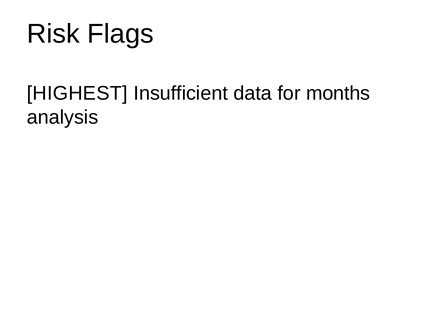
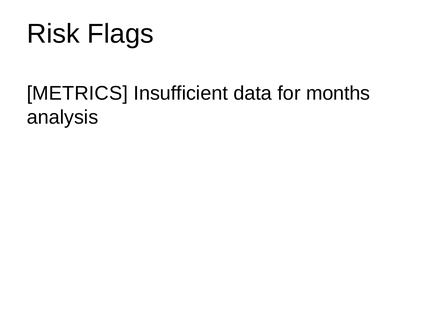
HIGHEST: HIGHEST -> METRICS (77, 94)
